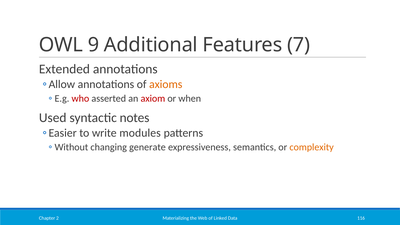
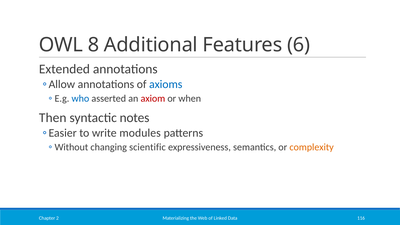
9: 9 -> 8 (94, 45)
7: 7 -> 6 (299, 45)
axioms colour: orange -> blue (166, 84)
who colour: red -> blue (80, 99)
Used: Used -> Then (53, 118)
generate: generate -> scientific (147, 147)
